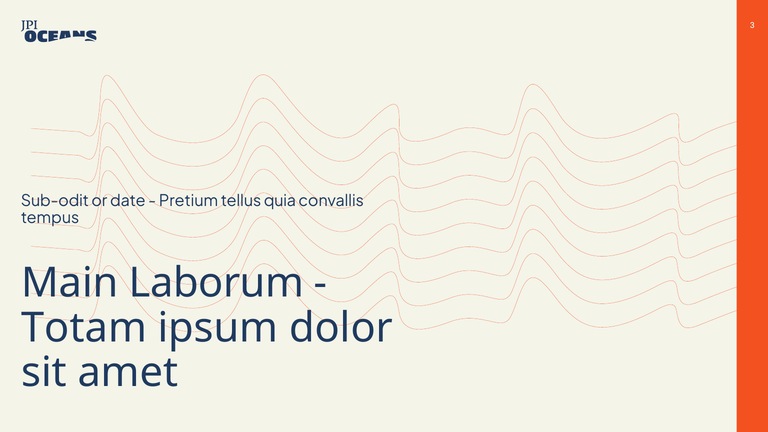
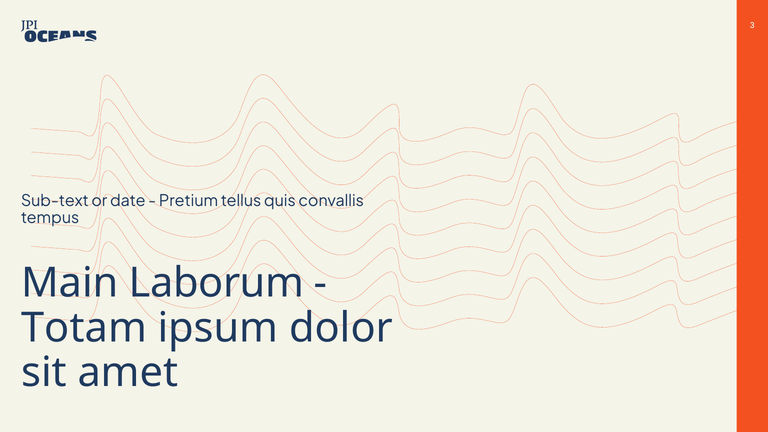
Sub-odit: Sub-odit -> Sub-text (55, 201)
quia: quia -> quis (280, 201)
